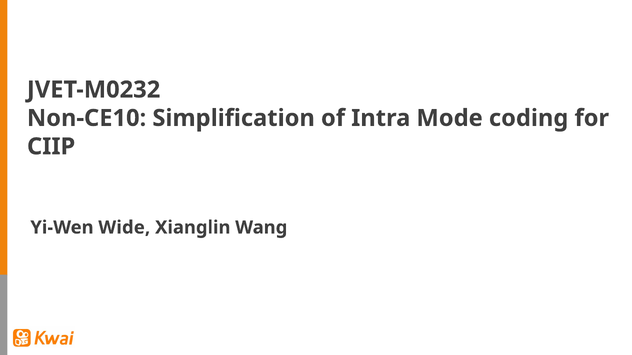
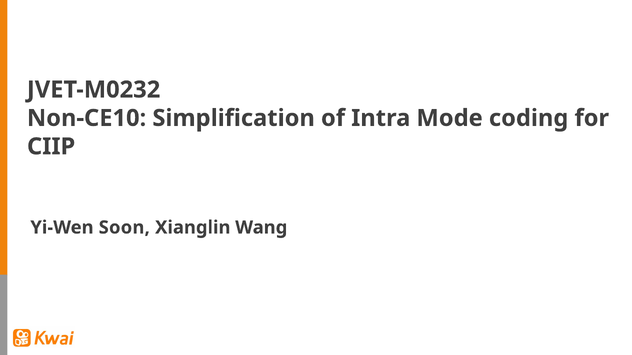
Wide: Wide -> Soon (124, 228)
